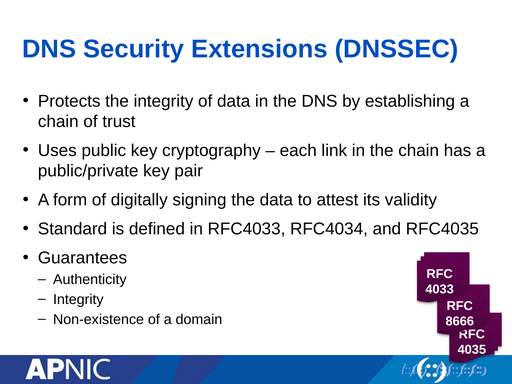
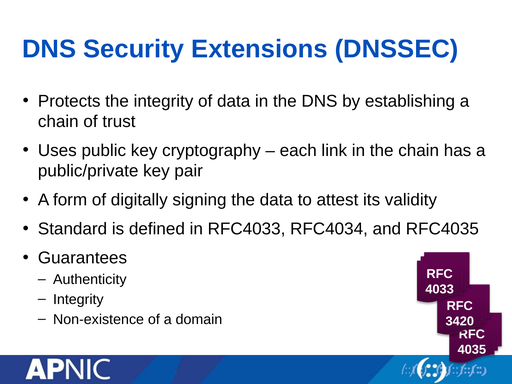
8666: 8666 -> 3420 (460, 321)
